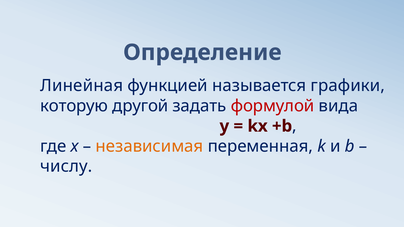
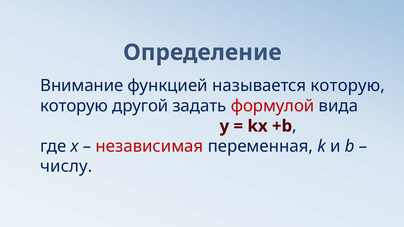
Линейная: Линейная -> Внимание (82, 86)
называется графики: графики -> которую (348, 86)
независимая colour: orange -> red (149, 146)
